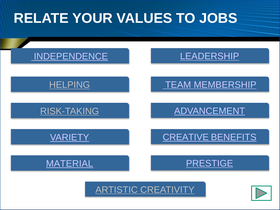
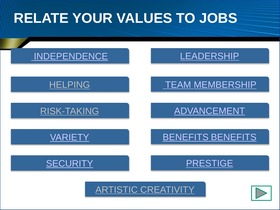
VARIETY CREATIVE: CREATIVE -> BENEFITS (186, 137)
MATERIAL: MATERIAL -> SECURITY (70, 164)
